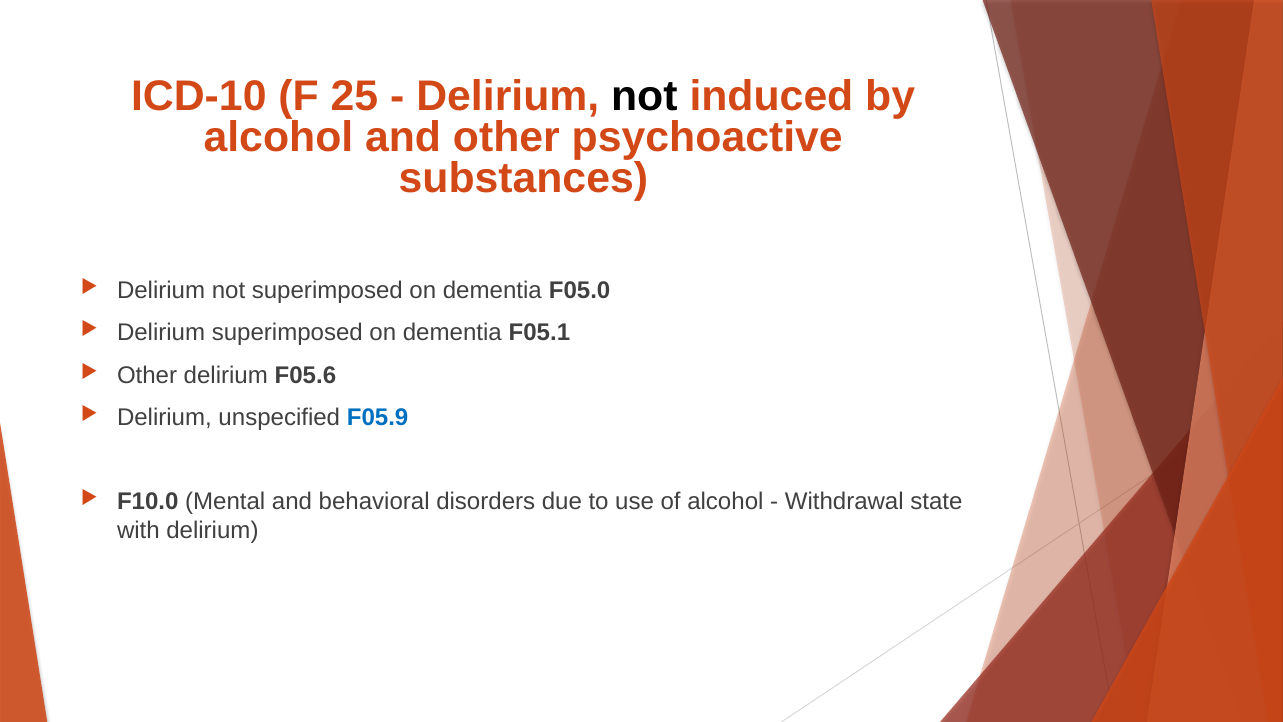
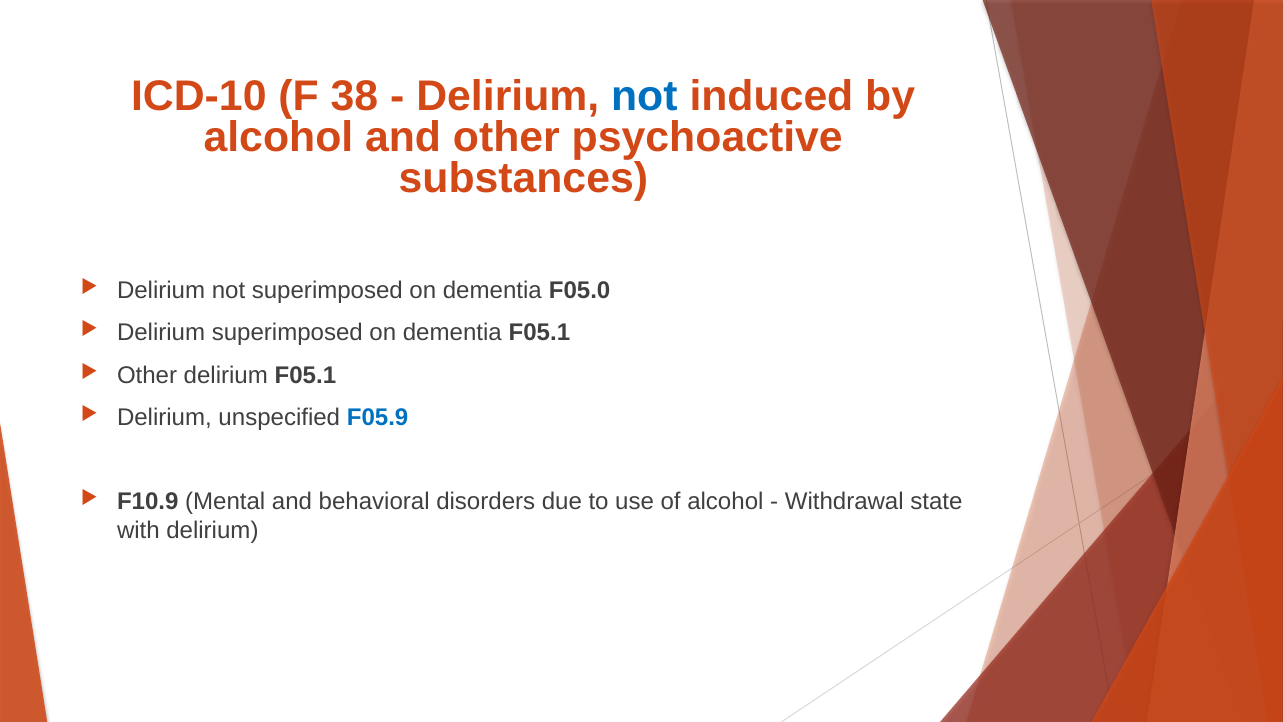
25: 25 -> 38 (354, 96)
not colour: black -> blue (644, 96)
delirium F05.6: F05.6 -> F05.1 (305, 375)
F10.0: F10.0 -> F10.9 (148, 502)
